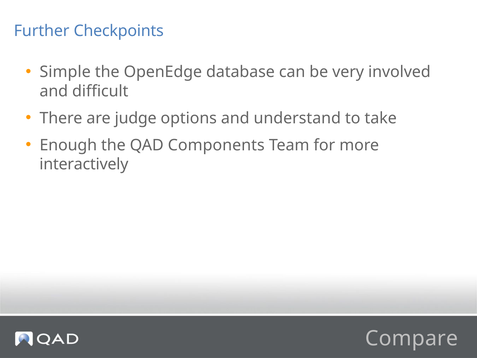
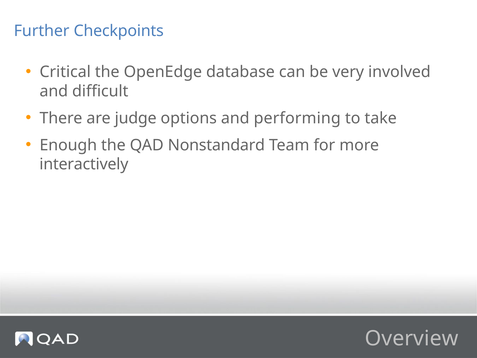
Simple: Simple -> Critical (65, 72)
understand: understand -> performing (297, 118)
Components: Components -> Nonstandard (216, 145)
Compare: Compare -> Overview (412, 338)
